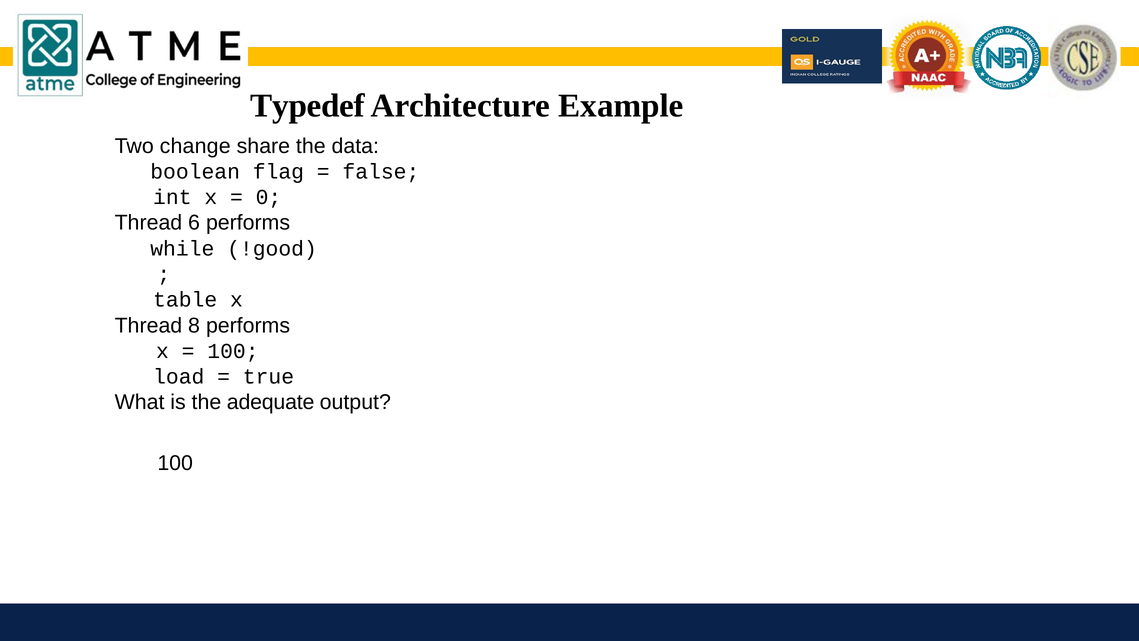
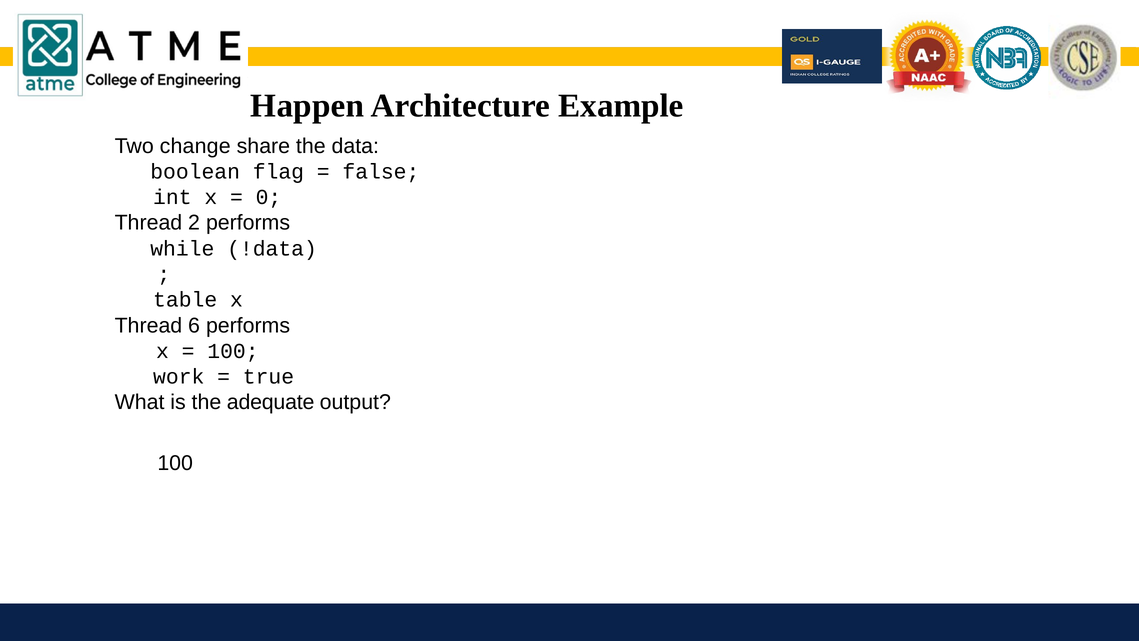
Typedef: Typedef -> Happen (307, 106)
6: 6 -> 2 (194, 223)
!good: !good -> !data (272, 248)
8: 8 -> 6 (194, 325)
load: load -> work (179, 377)
